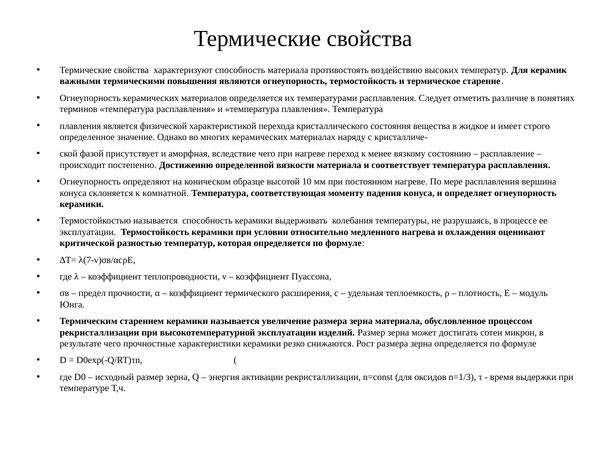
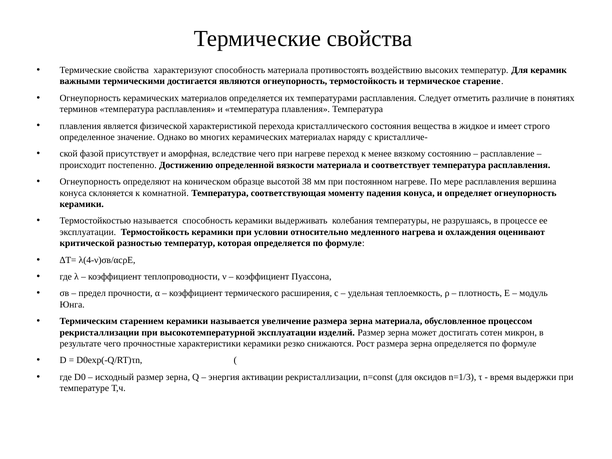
повышения: повышения -> достигается (192, 81)
10: 10 -> 38 (307, 182)
λ(7-ν)σв/αcρE: λ(7-ν)σв/αcρE -> λ(4-ν)σв/αcρE (107, 260)
